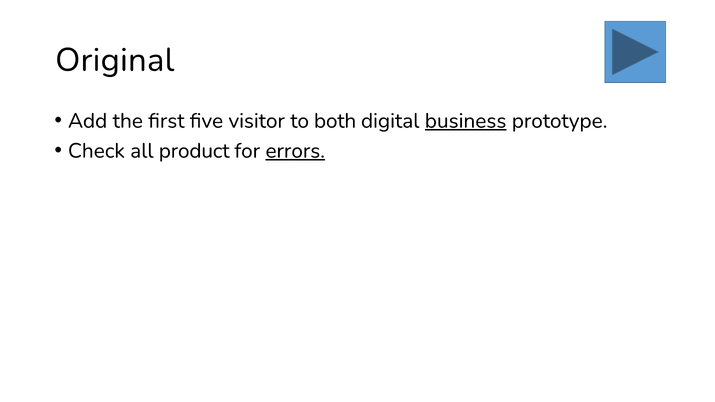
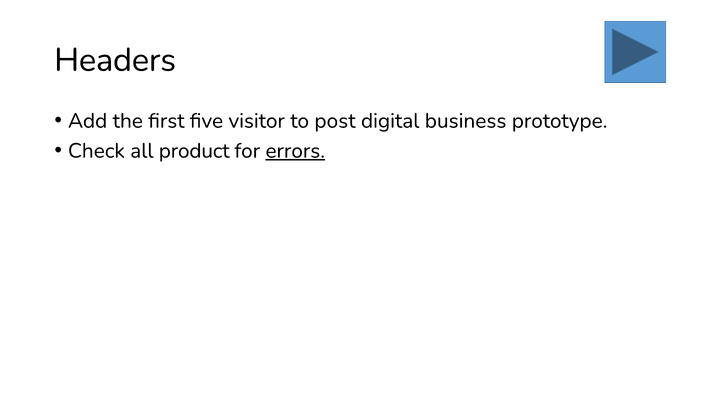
Original: Original -> Headers (115, 60)
both: both -> post (335, 121)
business underline: present -> none (466, 121)
